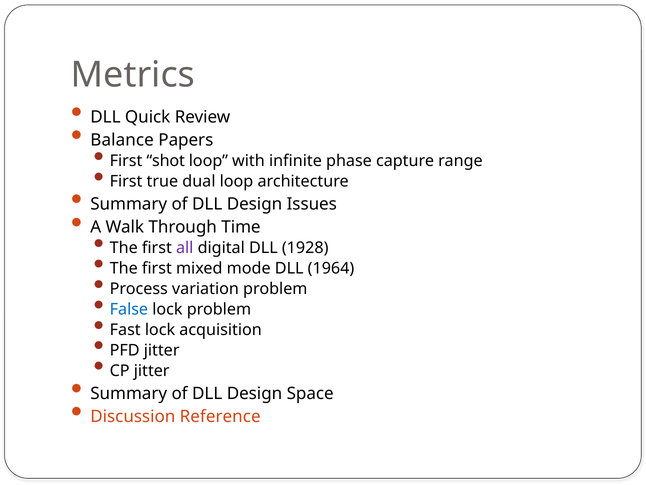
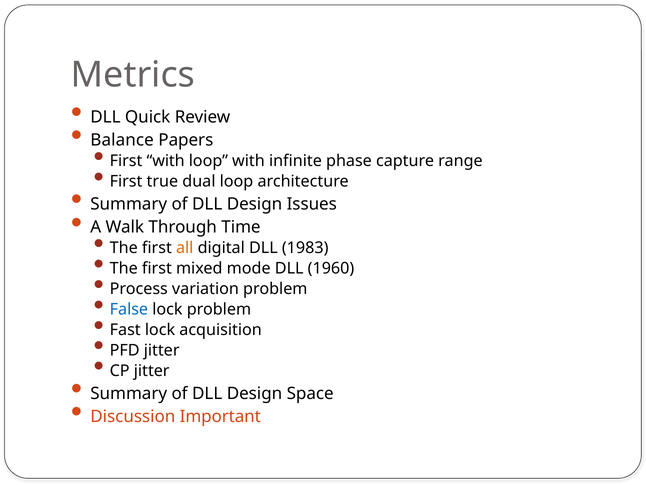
First shot: shot -> with (166, 161)
all colour: purple -> orange (185, 248)
1928: 1928 -> 1983 (305, 248)
1964: 1964 -> 1960 (331, 268)
Reference: Reference -> Important (220, 416)
